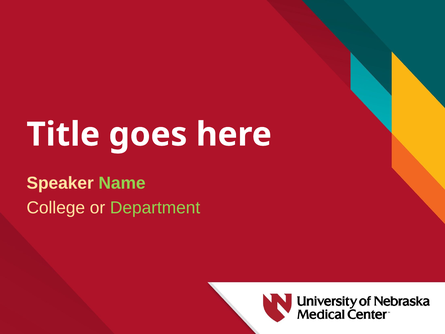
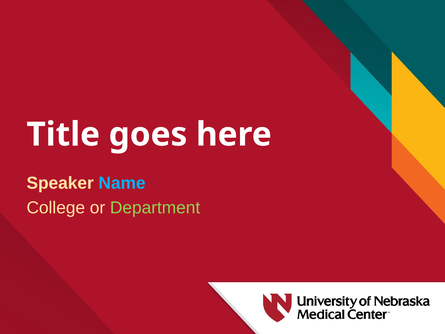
Name colour: light green -> light blue (122, 183)
